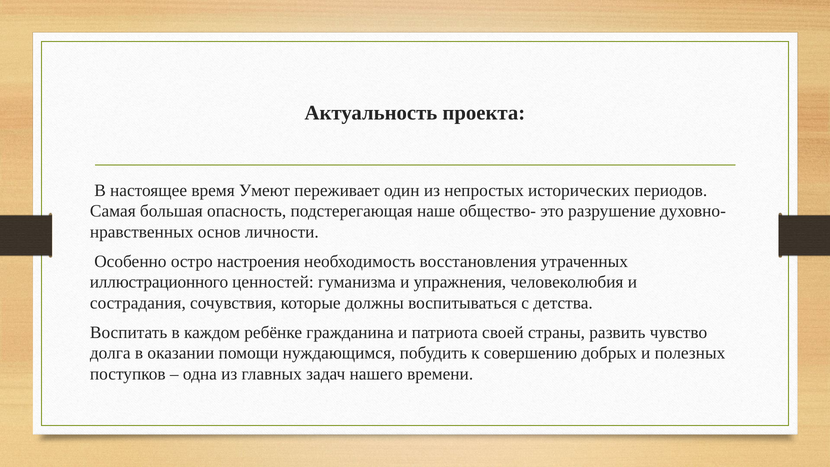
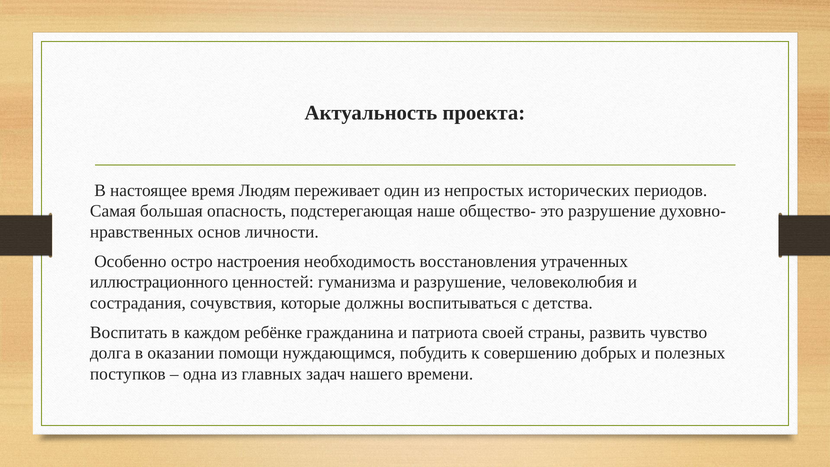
Умеют: Умеют -> Людям (265, 190)
и упражнения: упражнения -> разрушение (460, 282)
